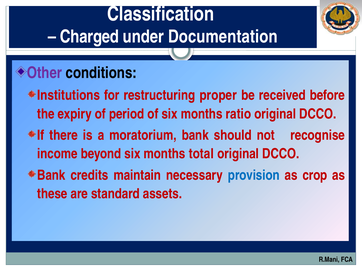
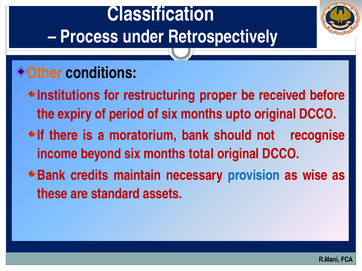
Charged: Charged -> Process (89, 37)
Documentation: Documentation -> Retrospectively (223, 37)
Other colour: purple -> orange (44, 73)
ratio: ratio -> upto (238, 114)
crop: crop -> wise (315, 175)
